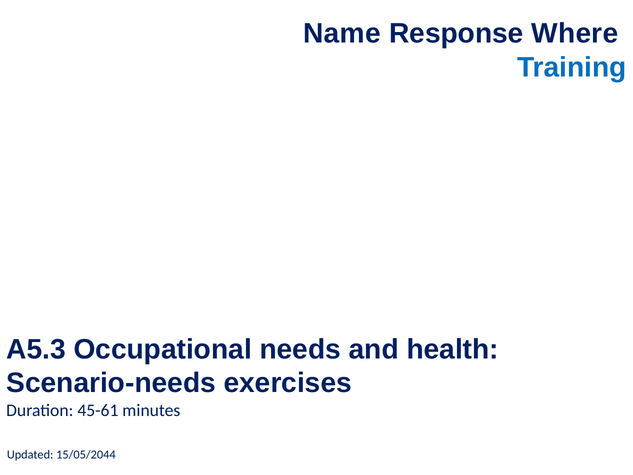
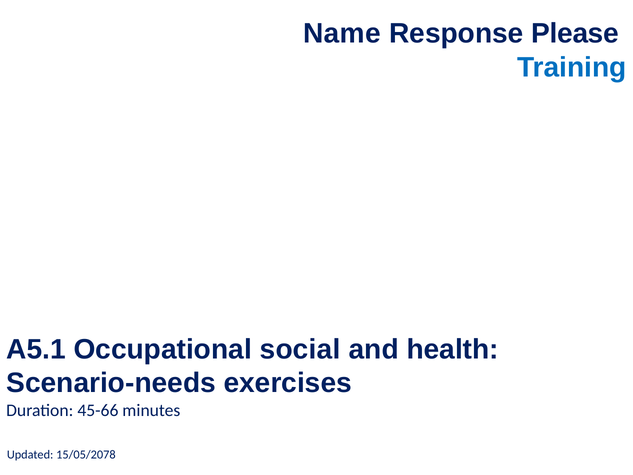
Where: Where -> Please (575, 34)
A5.3: A5.3 -> A5.1 (36, 349)
needs: needs -> social (300, 349)
45-61: 45-61 -> 45-66 (98, 410)
15/05/2044: 15/05/2044 -> 15/05/2078 (86, 454)
